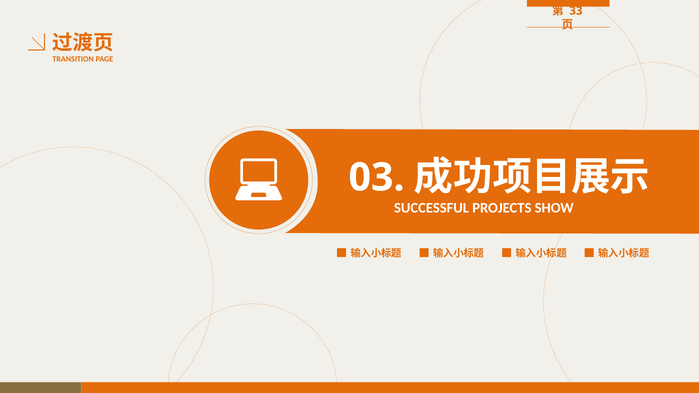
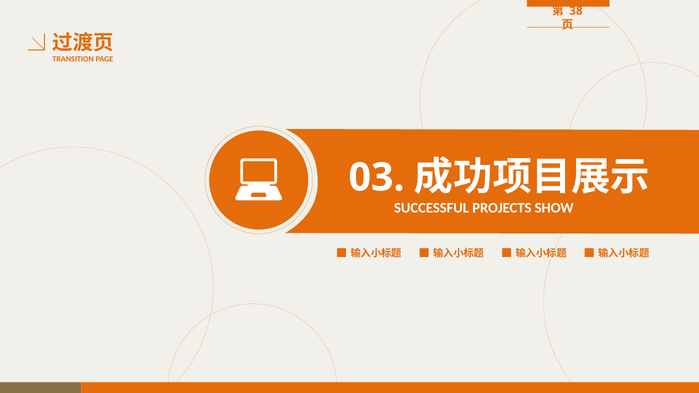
33: 33 -> 38 (576, 11)
